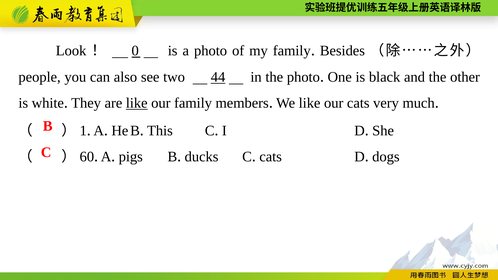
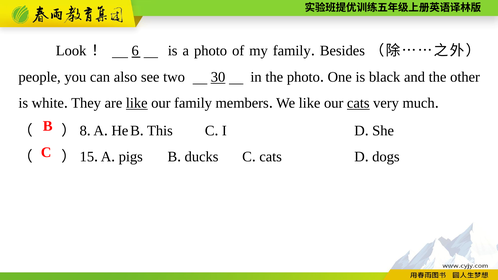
0: 0 -> 6 (135, 51)
44: 44 -> 30 (218, 77)
cats underline: none -> present (358, 103)
1: 1 -> 8 (83, 131)
60: 60 -> 15 (87, 157)
